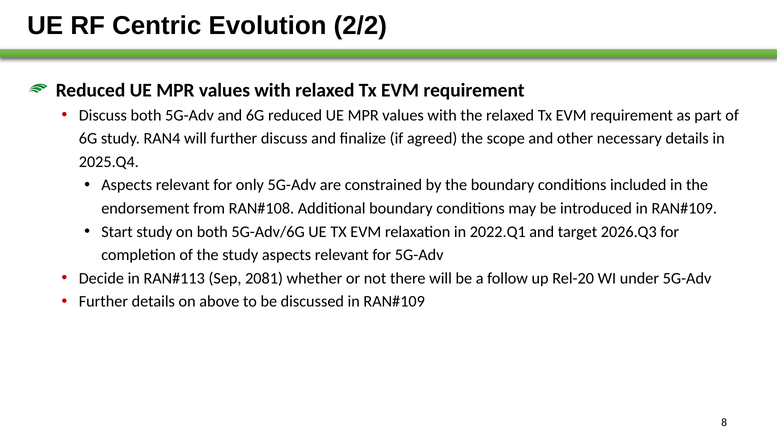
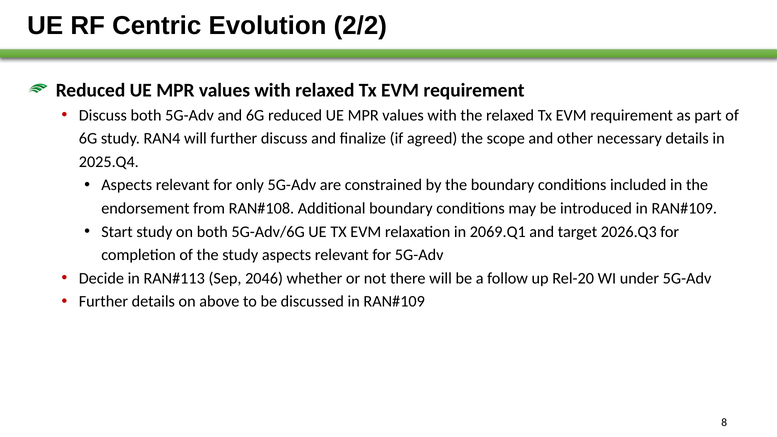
2022.Q1: 2022.Q1 -> 2069.Q1 (498, 232)
2081: 2081 -> 2046 (264, 278)
